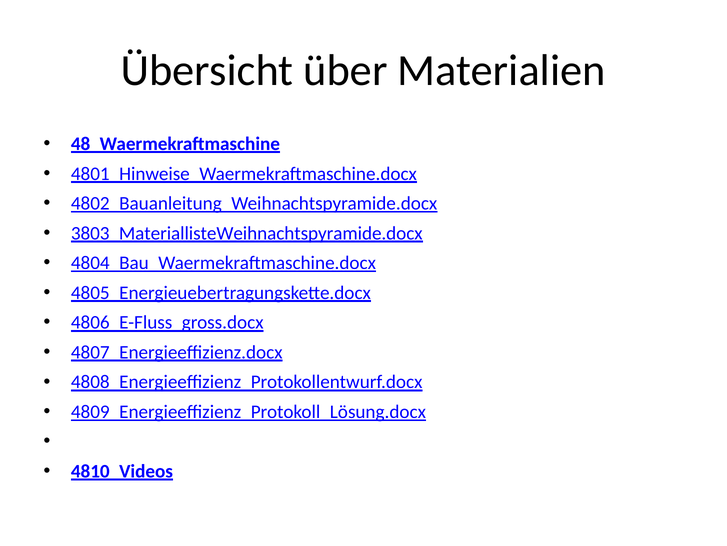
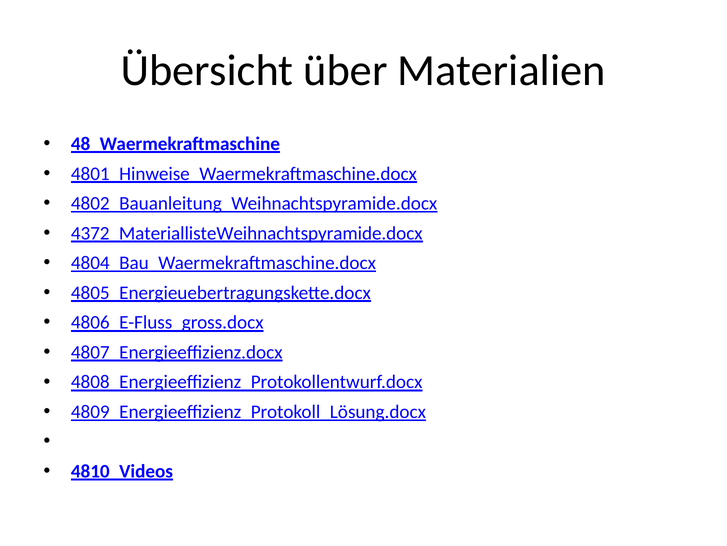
3803_MateriallisteWeihnachtspyramide.docx: 3803_MateriallisteWeihnachtspyramide.docx -> 4372_MateriallisteWeihnachtspyramide.docx (247, 233)
